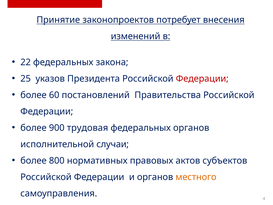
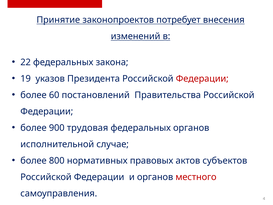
25: 25 -> 19 (26, 79)
случаи: случаи -> случае (113, 144)
местного colour: orange -> red (196, 177)
